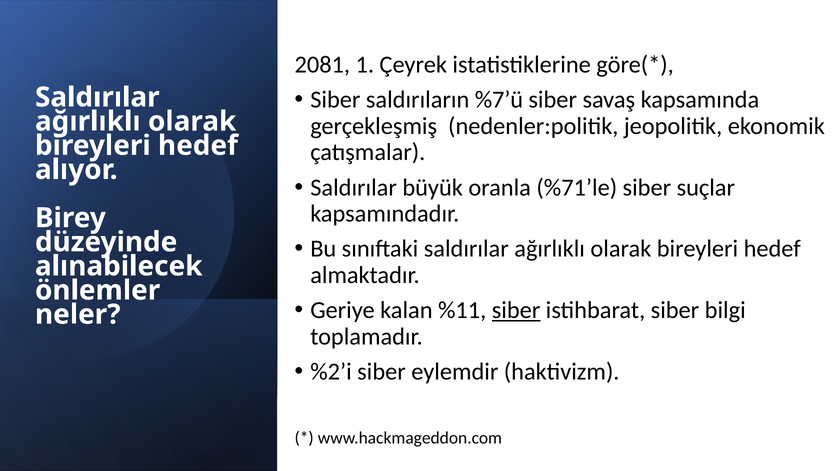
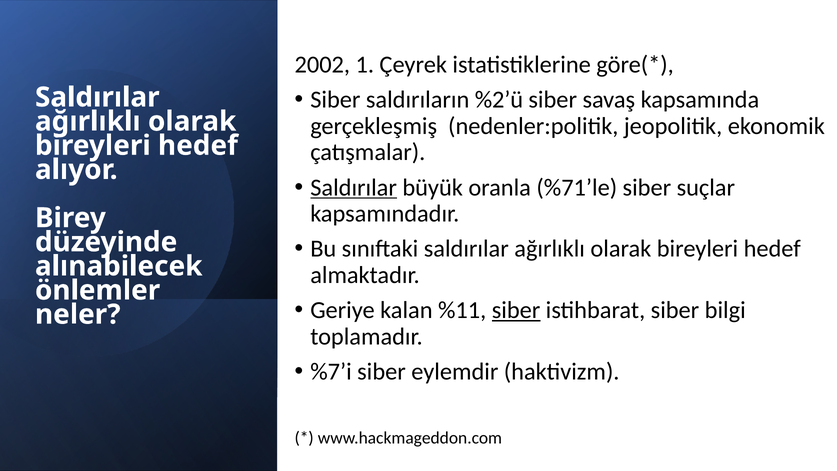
2081: 2081 -> 2002 (322, 65)
%7’ü: %7’ü -> %2’ü (499, 100)
Saldırılar underline: none -> present (354, 187)
%2’i: %2’i -> %7’i (331, 372)
